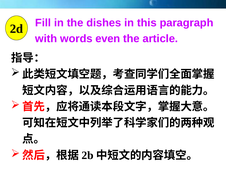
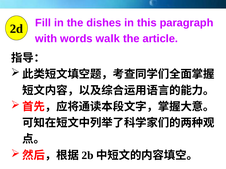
even: even -> walk (108, 39)
